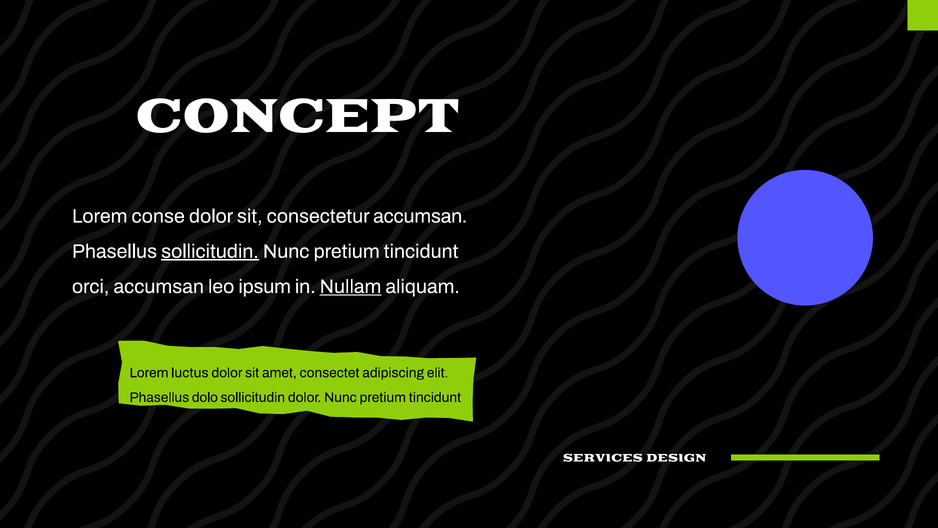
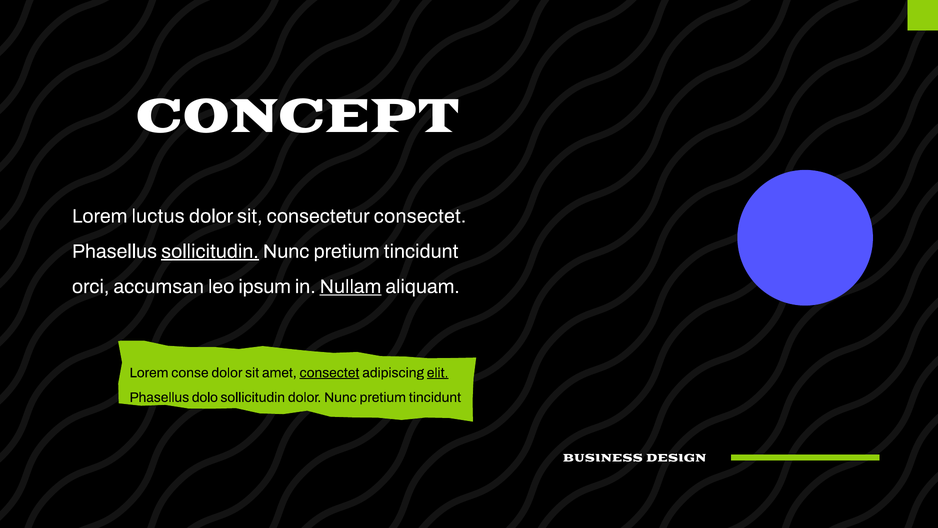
conse: conse -> luctus (158, 216)
consectetur accumsan: accumsan -> consectet (420, 216)
luctus: luctus -> conse (190, 372)
consectet underline: none -> present (330, 372)
elit underline: none -> present (438, 372)
SERVICES: SERVICES -> BUSINESS (603, 458)
